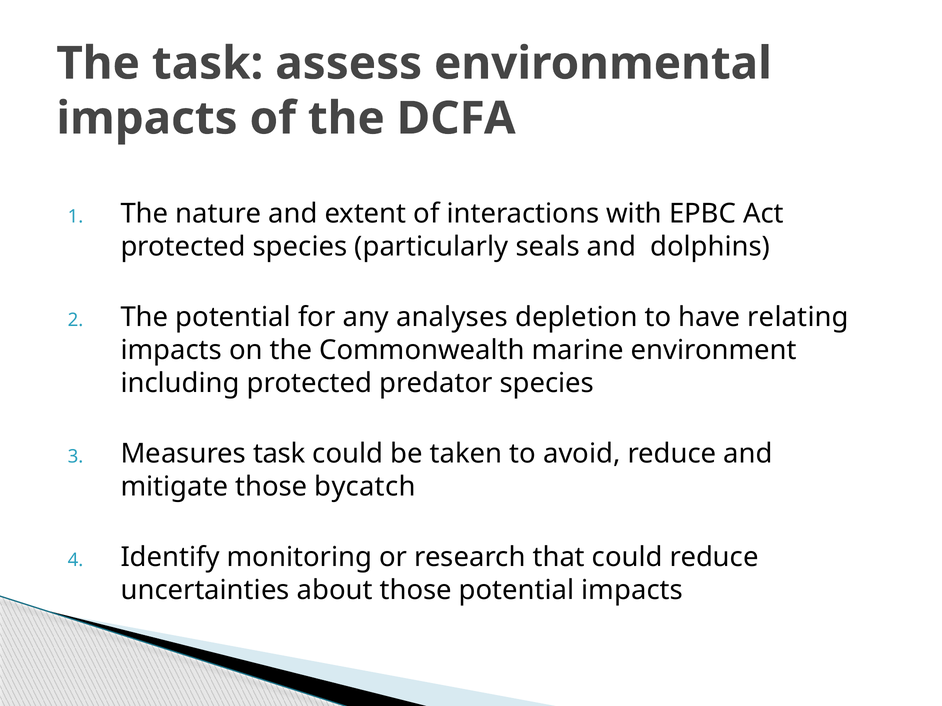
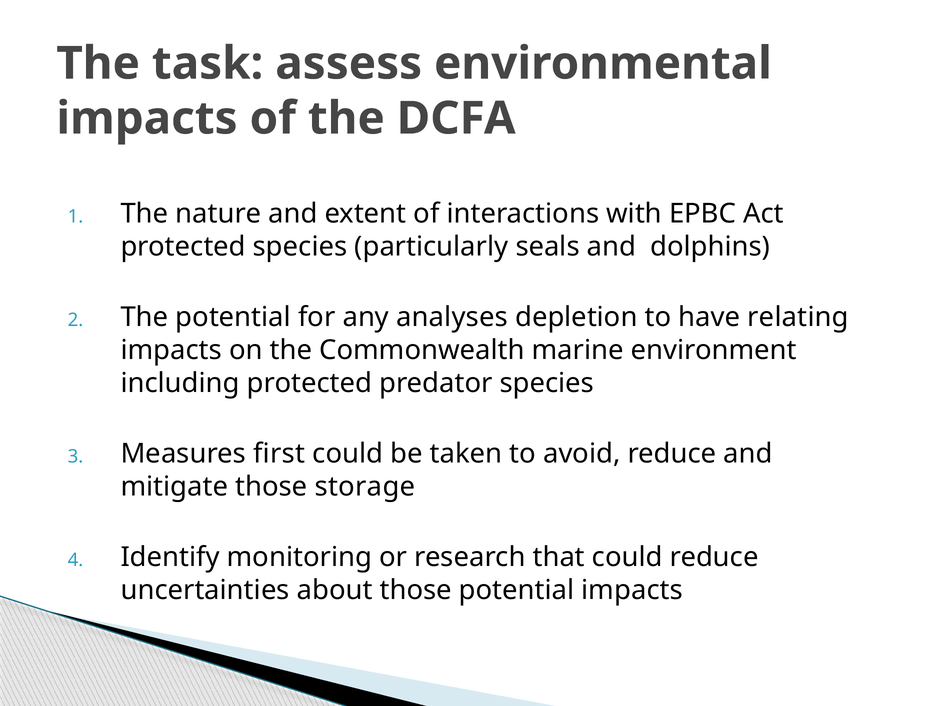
Measures task: task -> first (279, 454)
bycatch: bycatch -> storage (365, 487)
